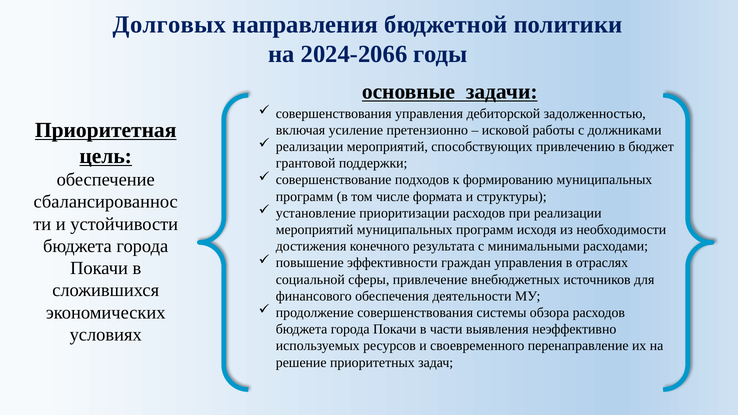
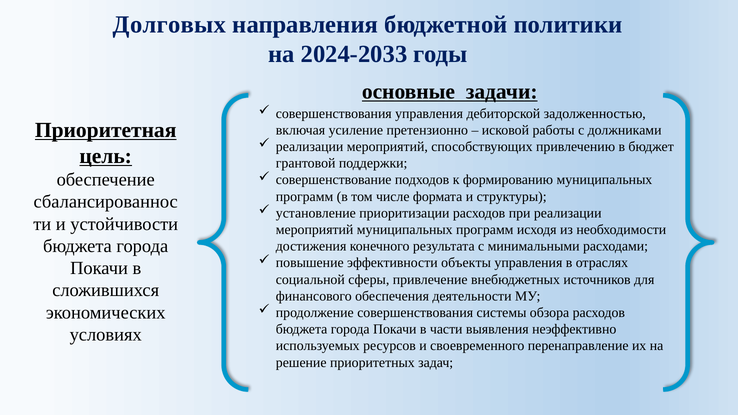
2024-2066: 2024-2066 -> 2024-2033 (354, 54)
граждан: граждан -> объекты (466, 263)
